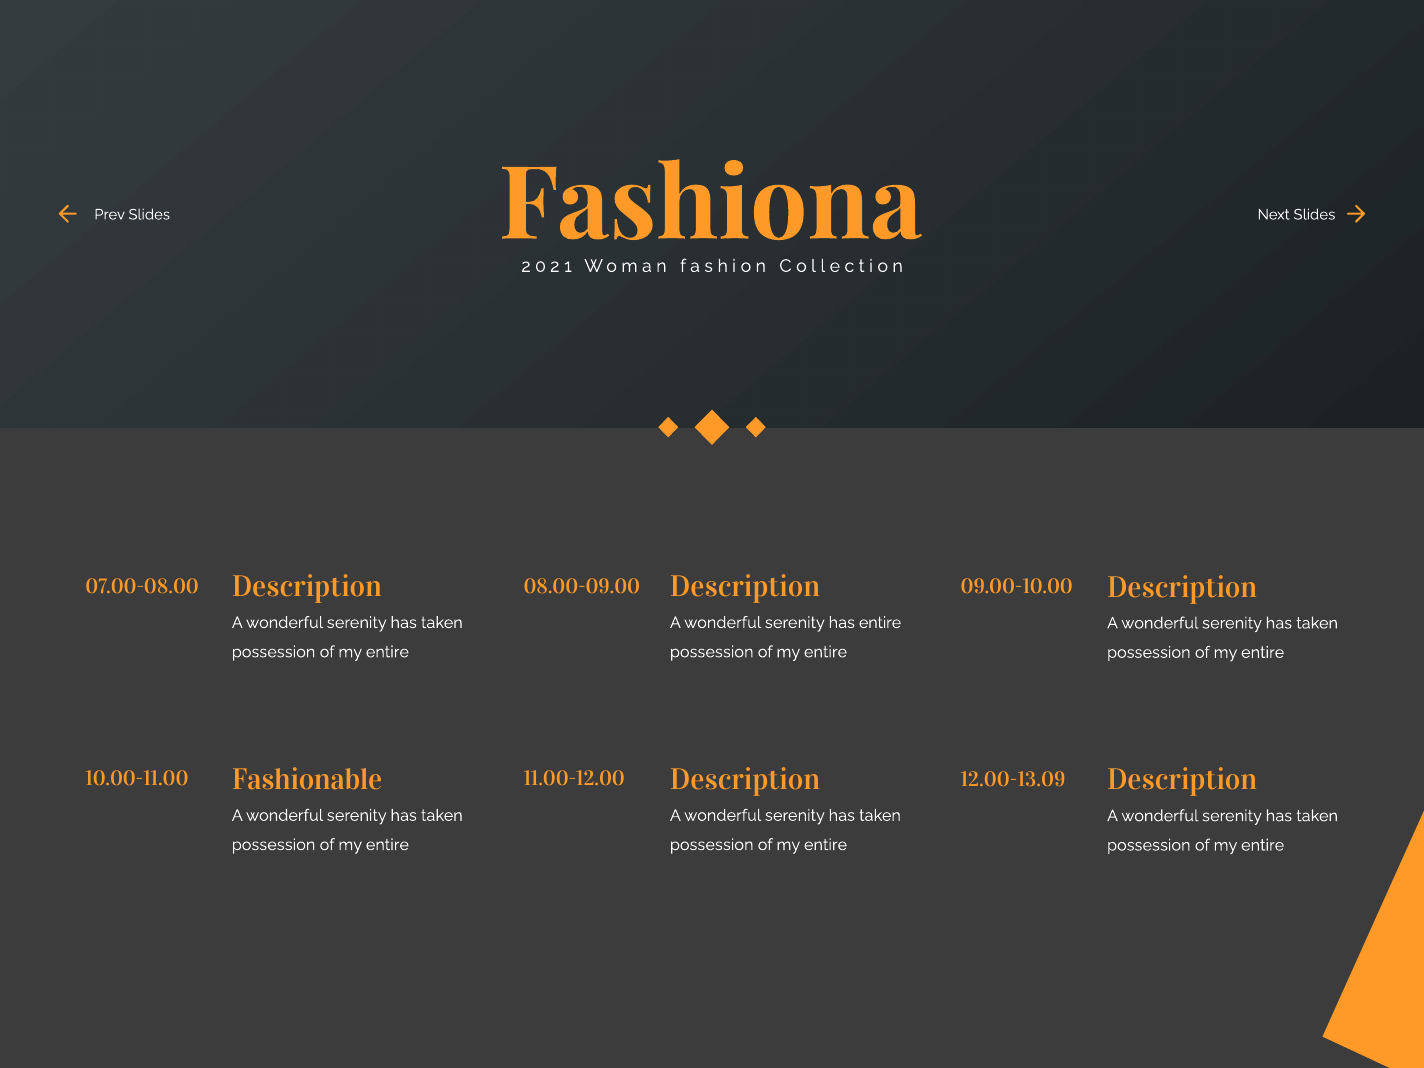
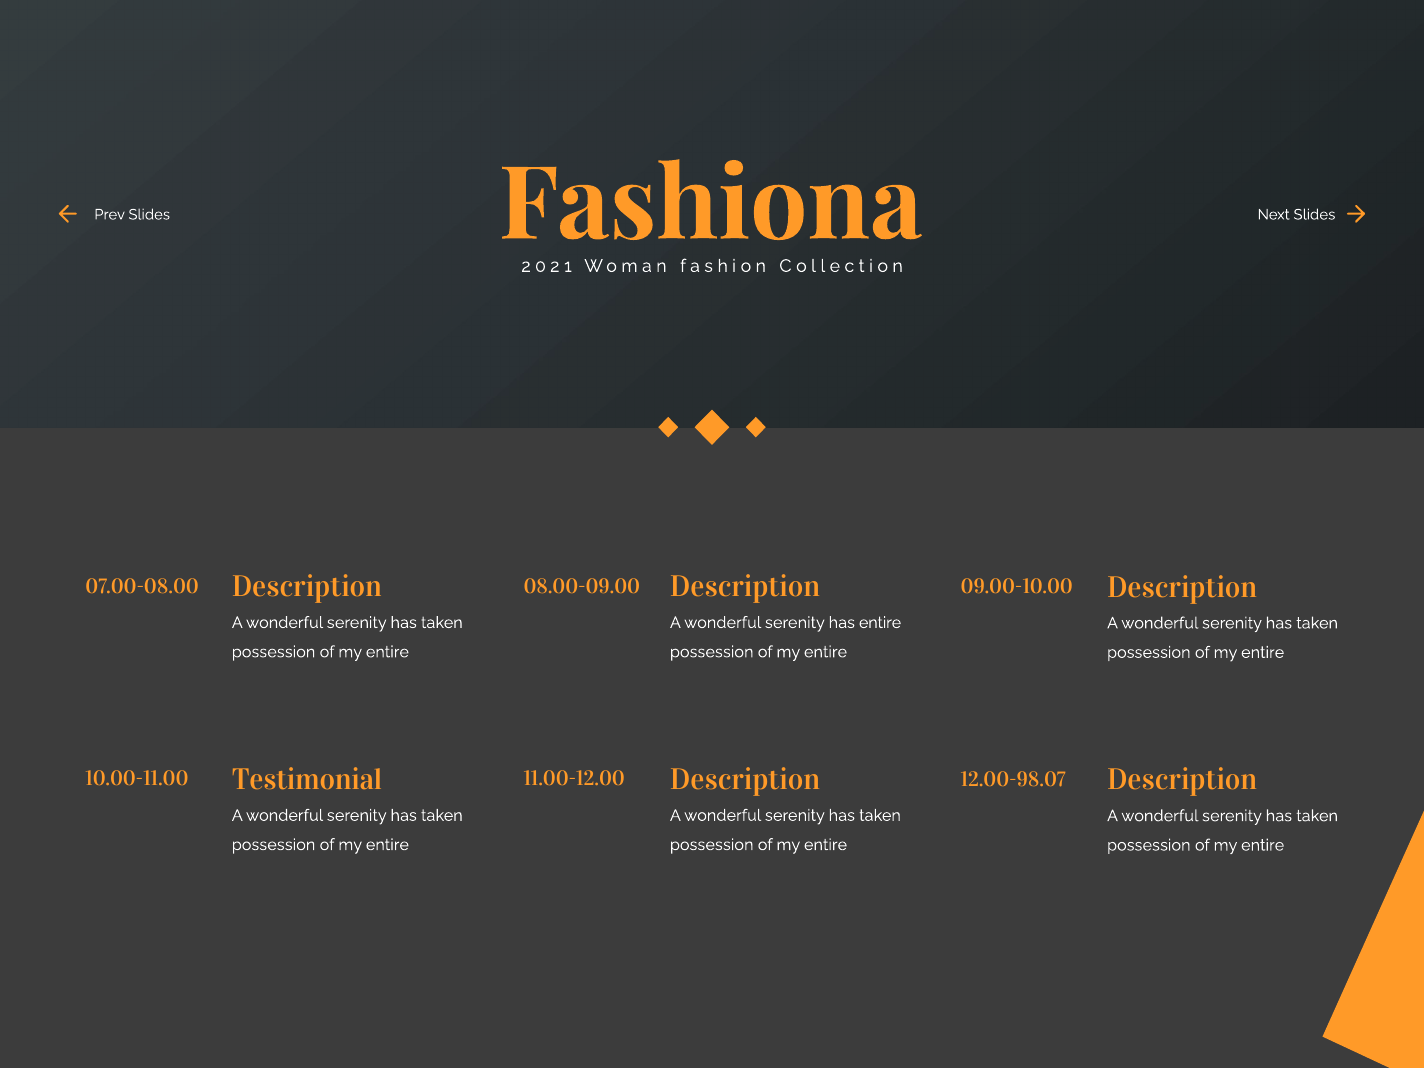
Fashionable: Fashionable -> Testimonial (307, 780)
12.00-13.09: 12.00-13.09 -> 12.00-98.07 (1013, 779)
